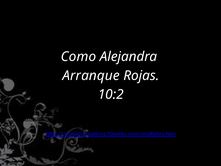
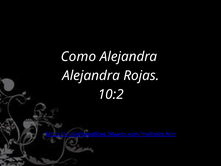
Arranque: Arranque -> Alejandra (91, 75)
